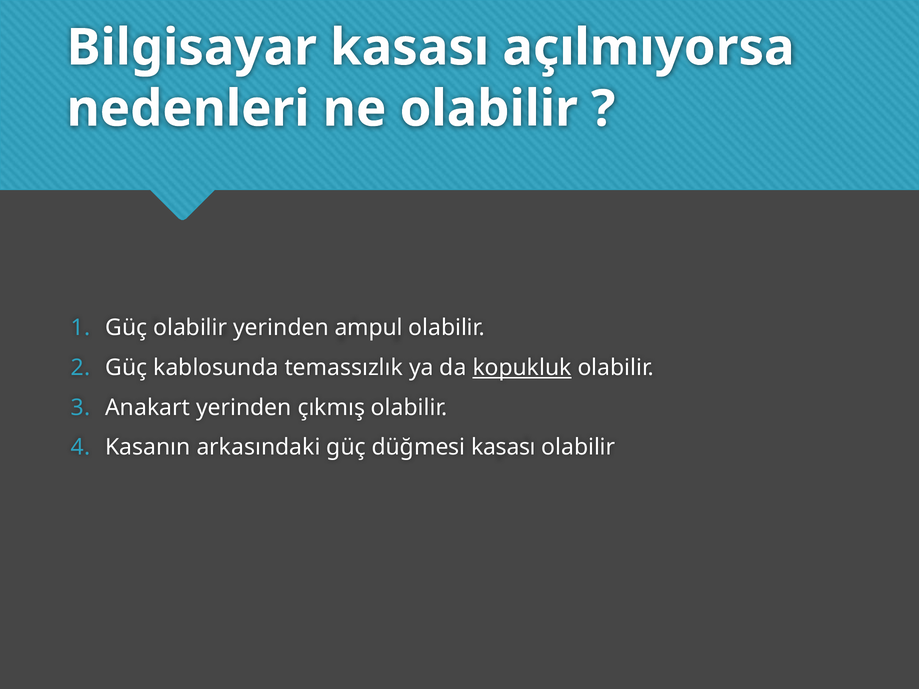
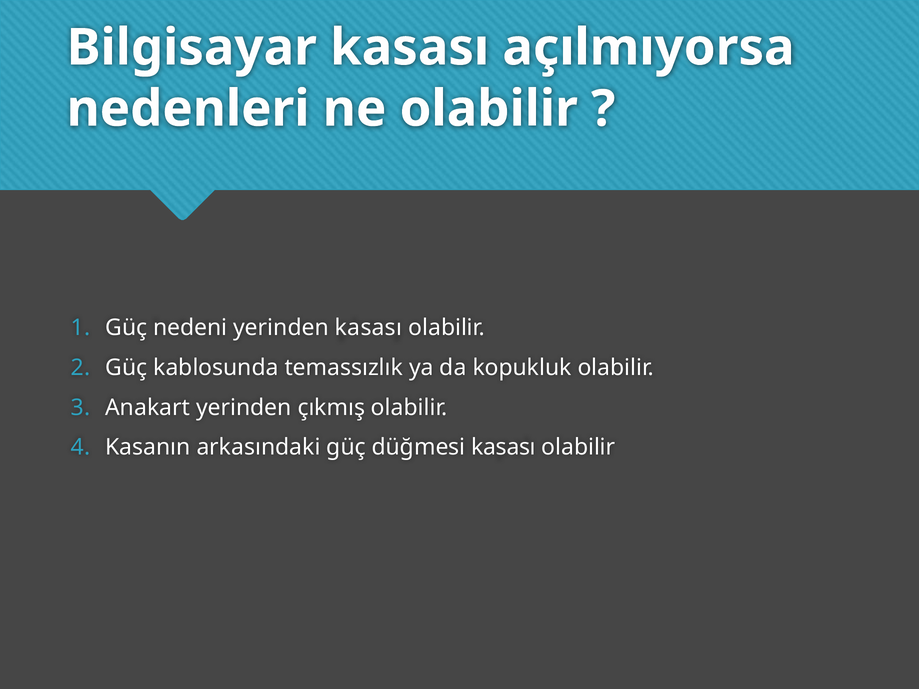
Güç olabilir: olabilir -> nedeni (190, 328)
yerinden ampul: ampul -> kasası (368, 328)
kopukluk underline: present -> none (522, 368)
